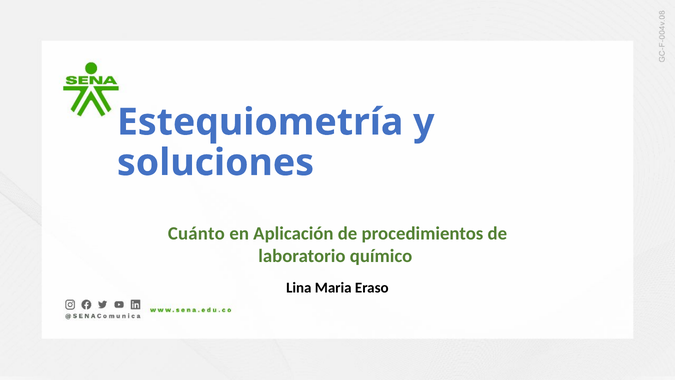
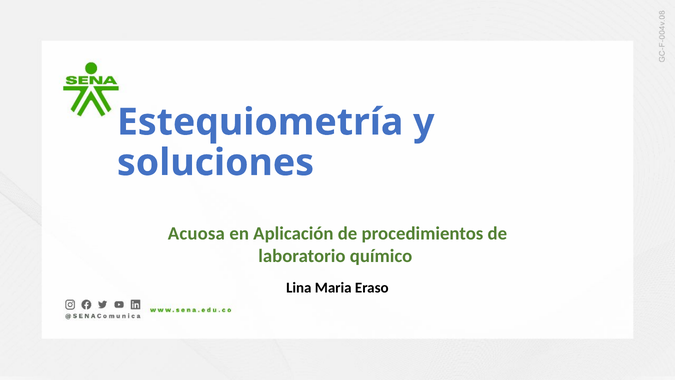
Cuánto: Cuánto -> Acuosa (196, 233)
